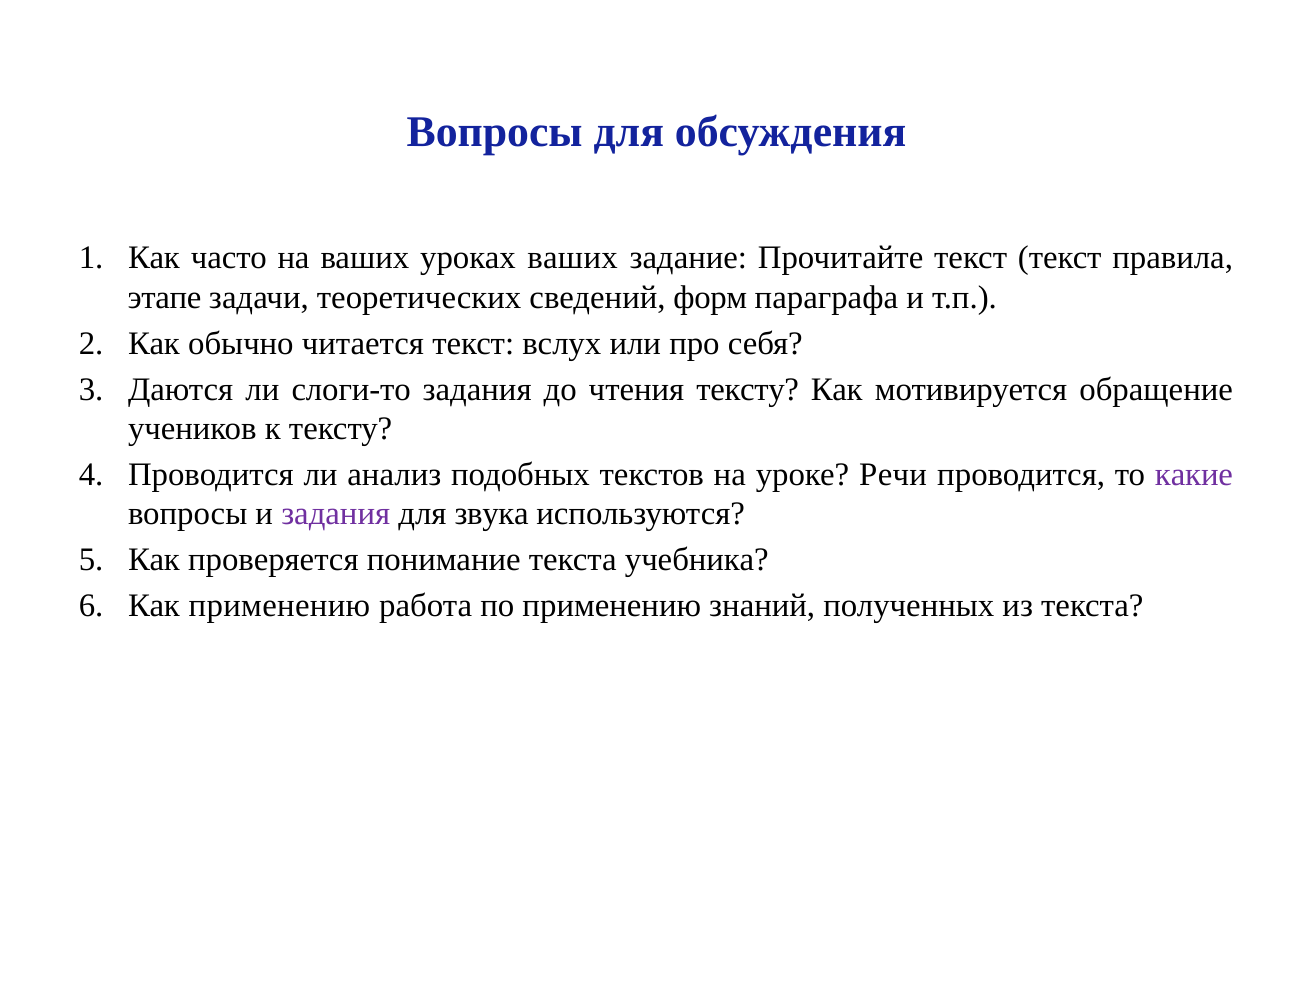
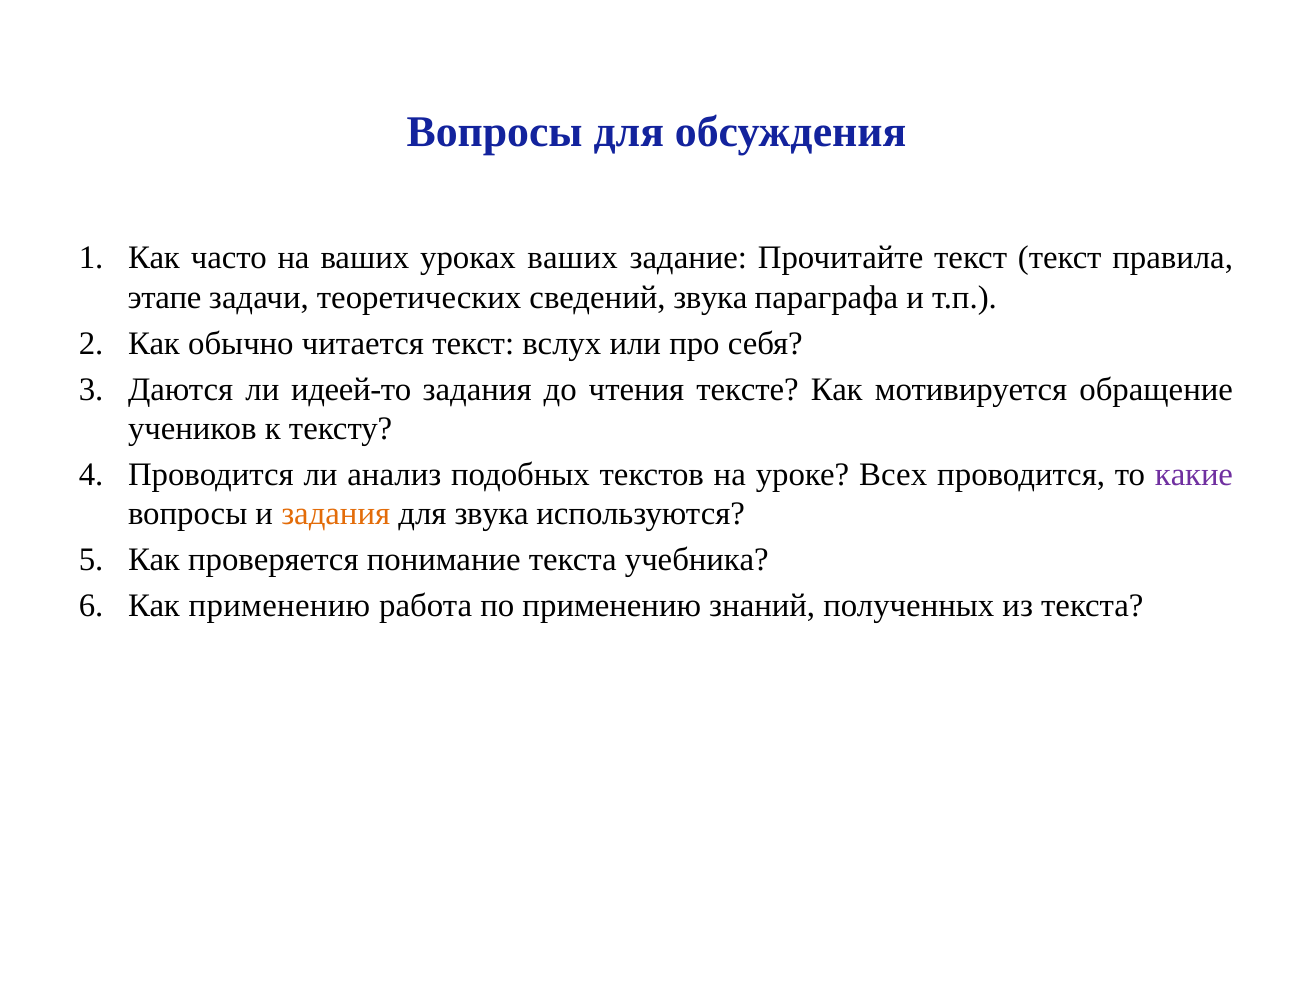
сведений форм: форм -> звука (710, 298)
слоги-то: слоги-то -> идеей-то (351, 390)
чтения тексту: тексту -> тексте (748, 390)
Речи: Речи -> Всех (893, 475)
задания colour: purple -> orange (336, 514)
